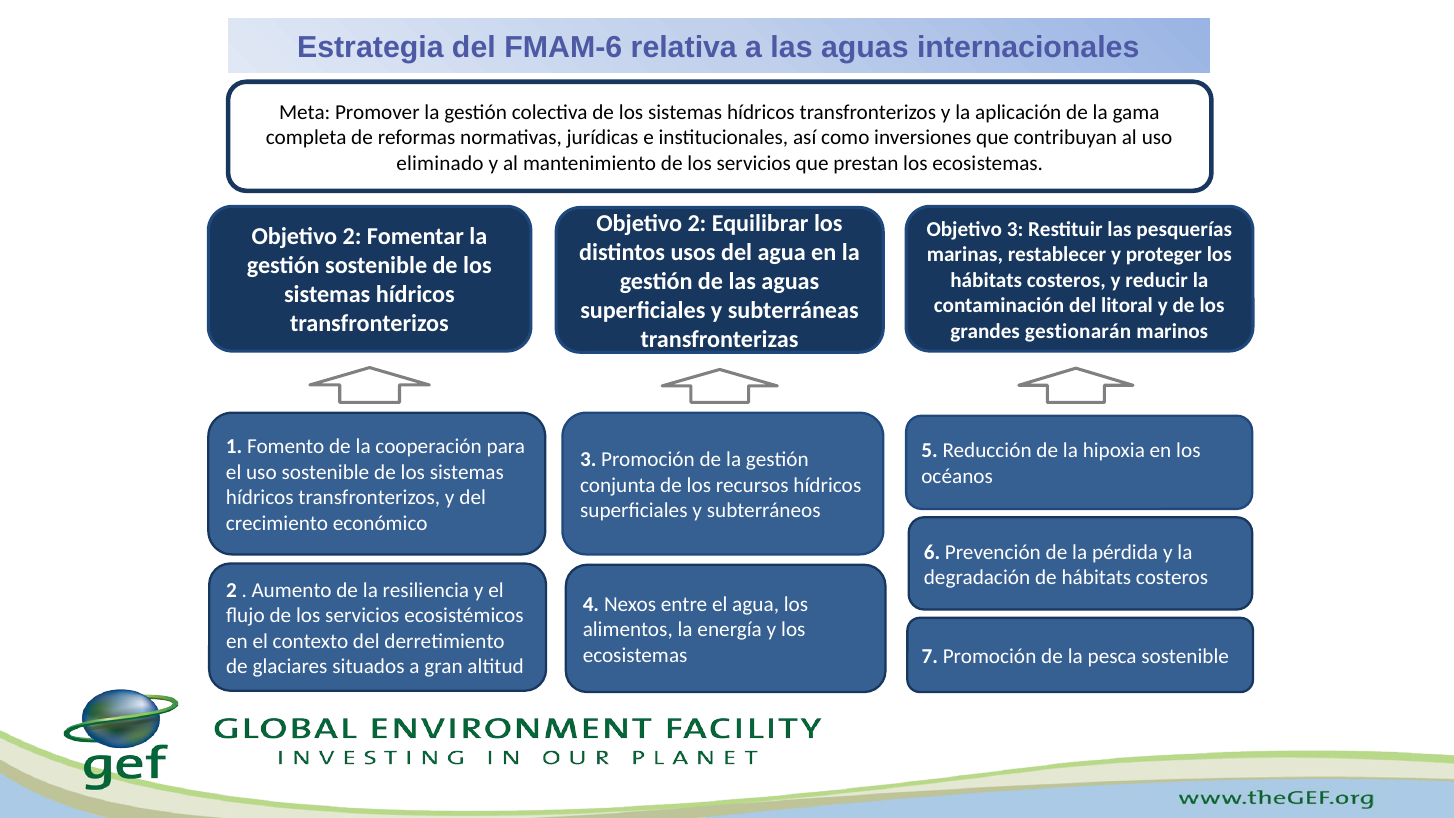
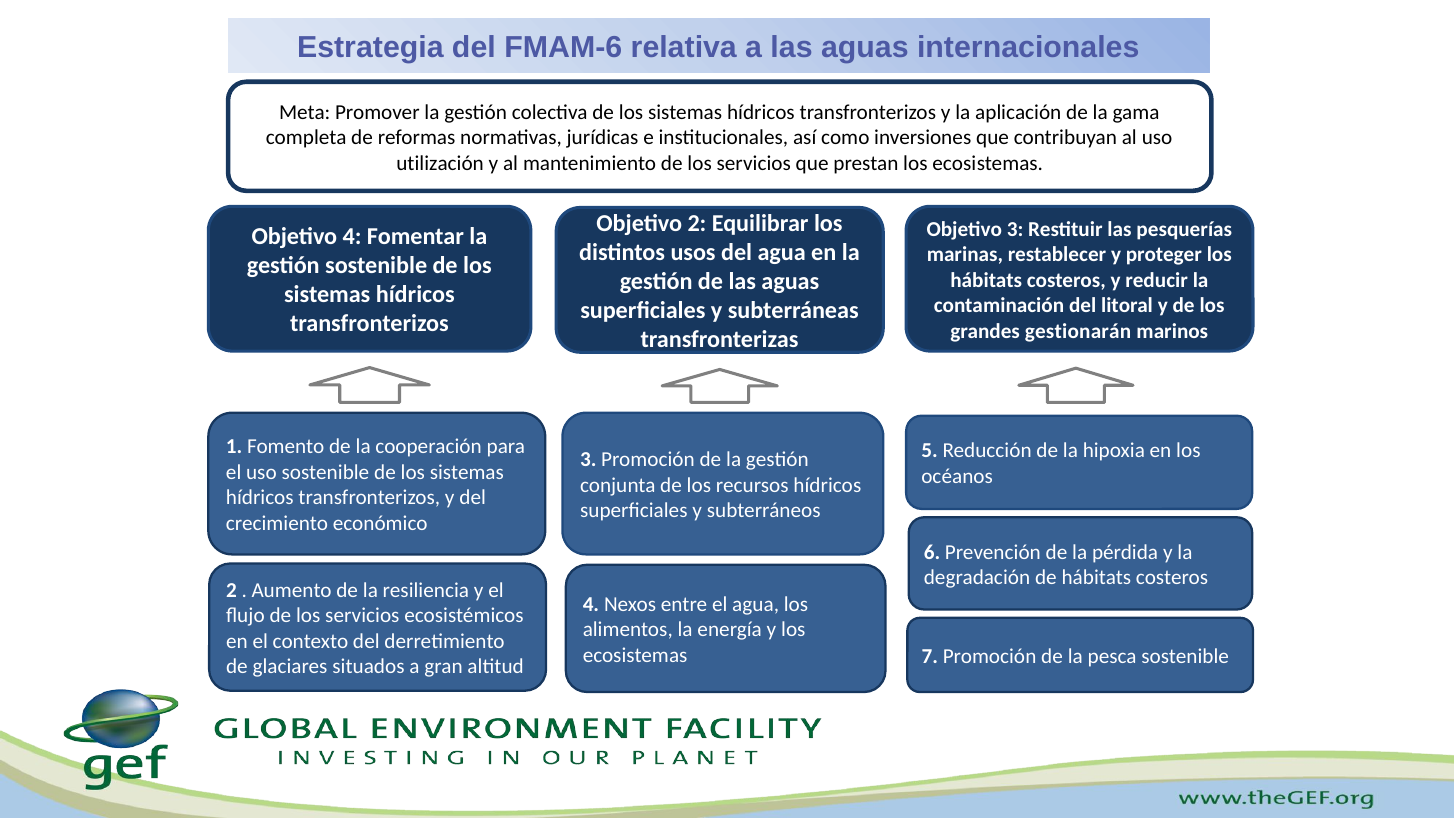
eliminado: eliminado -> utilización (440, 163)
2: 2 -> 4 (352, 237)
